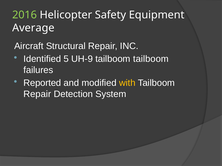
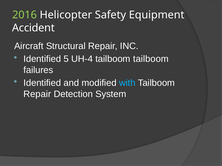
Average: Average -> Accident (33, 28)
UH-9: UH-9 -> UH-4 (82, 59)
Reported: Reported -> Identified (42, 83)
with colour: yellow -> light blue (127, 83)
